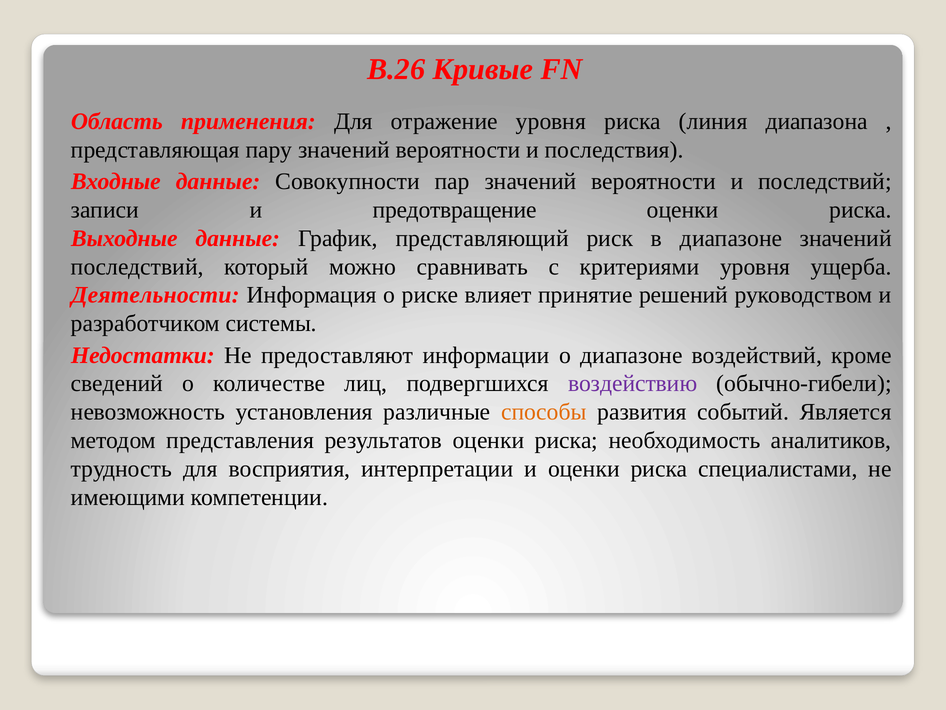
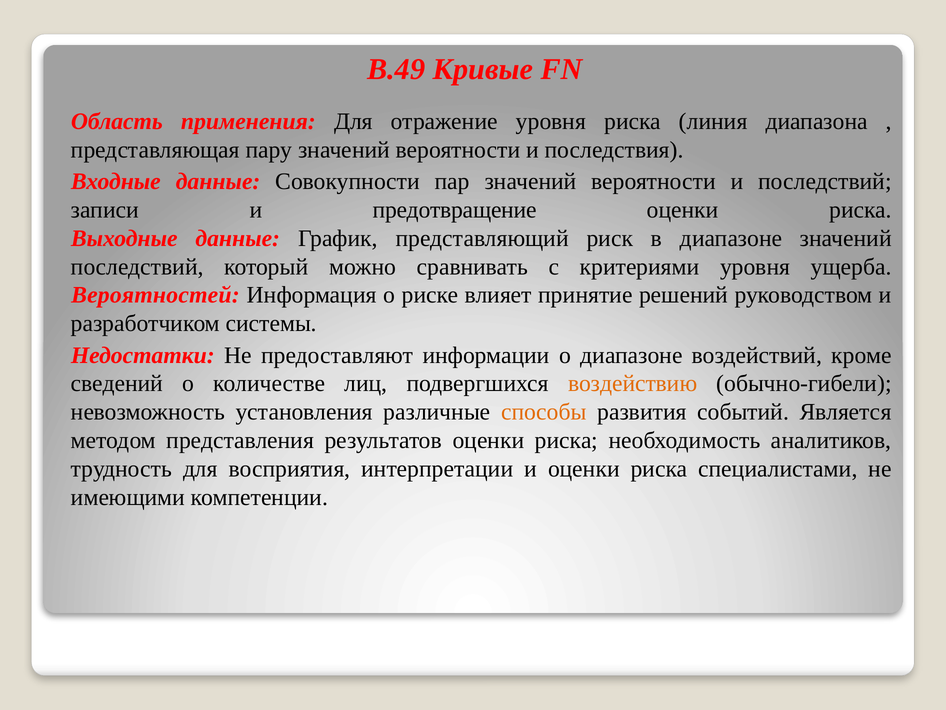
B.26: B.26 -> B.49 (396, 69)
Деятельности: Деятельности -> Вероятностей (155, 295)
воздействию colour: purple -> orange (633, 383)
